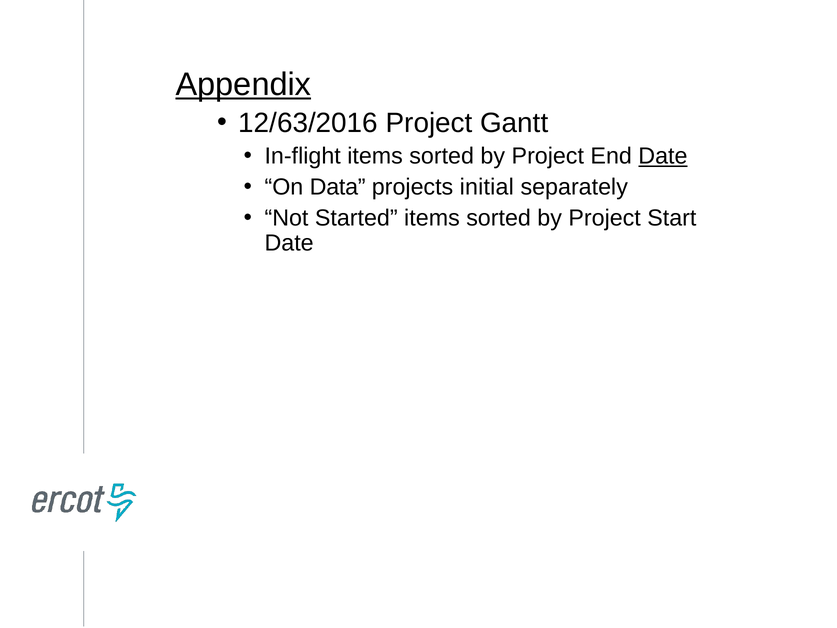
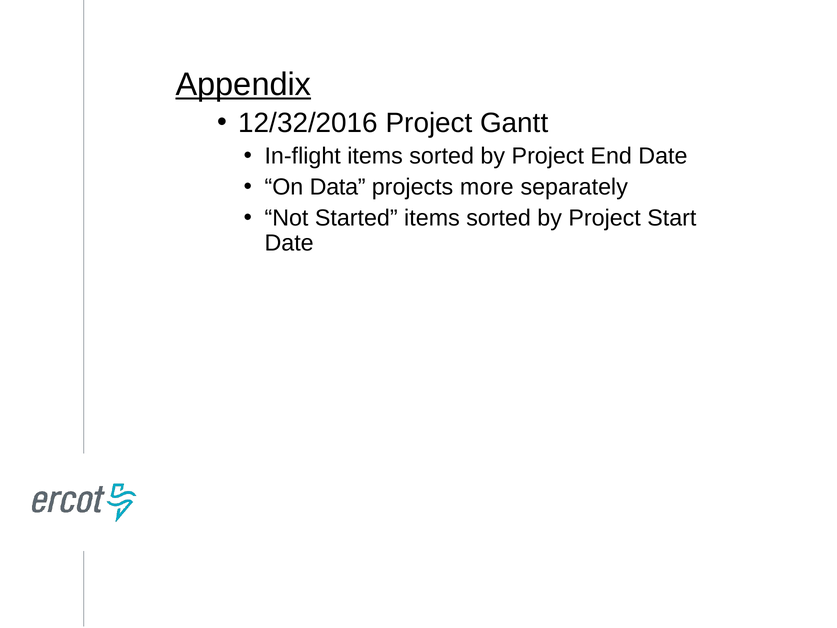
12/63/2016: 12/63/2016 -> 12/32/2016 (308, 123)
Date underline: present -> none (663, 156)
initial: initial -> more (487, 187)
